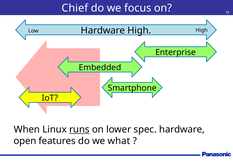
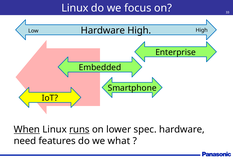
Chief: Chief -> Linux (75, 8)
When underline: none -> present (27, 130)
open: open -> need (25, 141)
